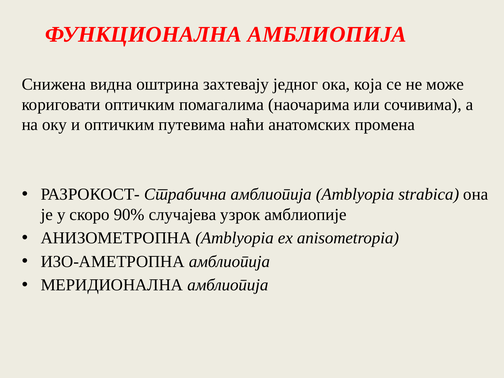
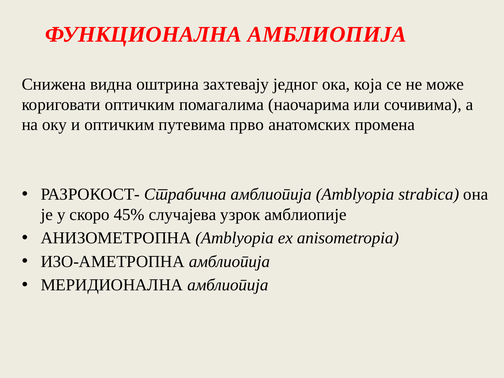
наћи: наћи -> прво (247, 125)
90%: 90% -> 45% (129, 215)
